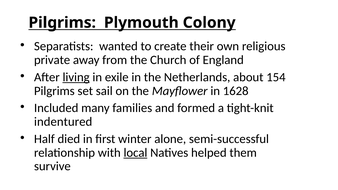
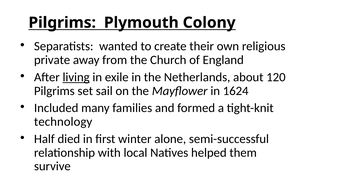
154: 154 -> 120 (276, 77)
1628: 1628 -> 1624 (236, 91)
indentured: indentured -> technology (63, 122)
local underline: present -> none (135, 153)
